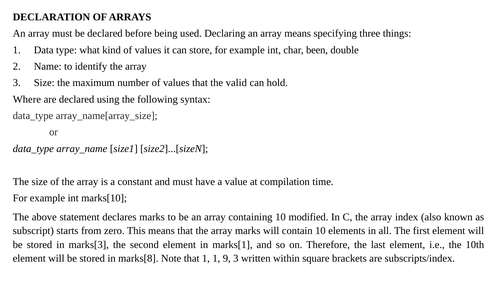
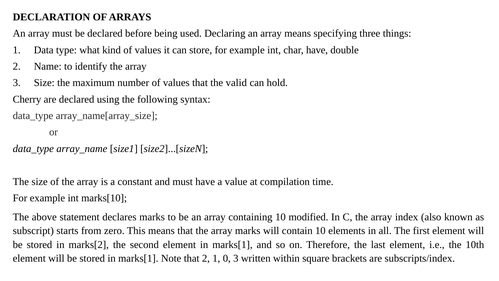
char been: been -> have (317, 50)
Where: Where -> Cherry (27, 99)
marks[3: marks[3 -> marks[2 (89, 244)
stored in marks[8: marks[8 -> marks[1 (138, 258)
that 1: 1 -> 2 (206, 258)
9: 9 -> 0 (227, 258)
